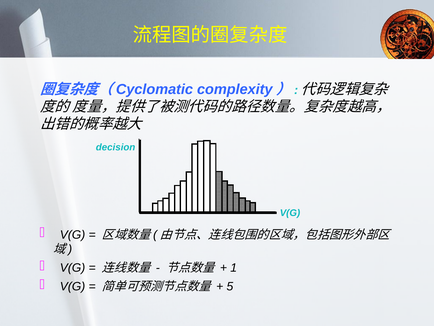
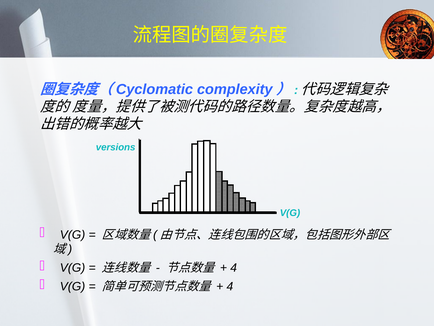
decision: decision -> versions (116, 147)
1: 1 -> 4 (234, 268)
5: 5 -> 4 (230, 286)
